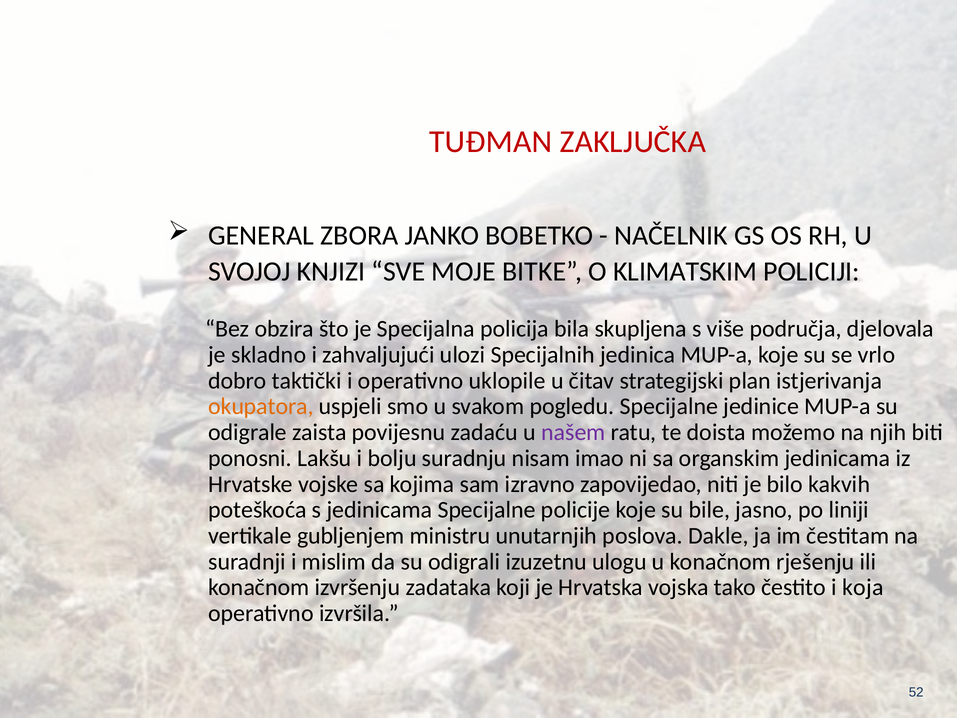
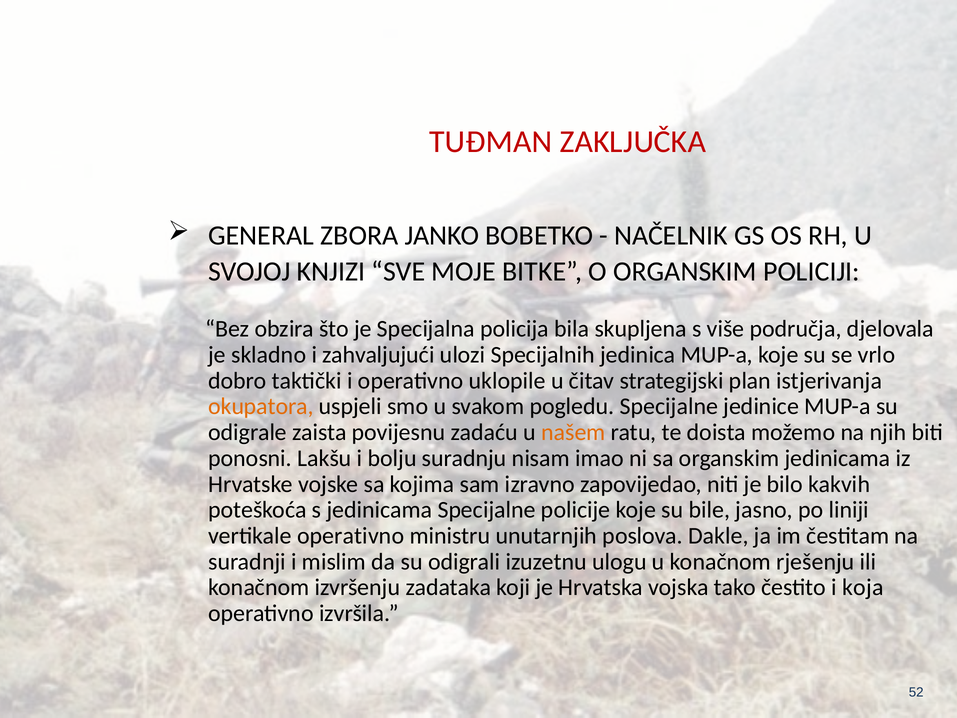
O KLIMATSKIM: KLIMATSKIM -> ORGANSKIM (685, 272)
našem colour: purple -> orange (573, 432)
vertikale gubljenjem: gubljenjem -> operativno (351, 536)
